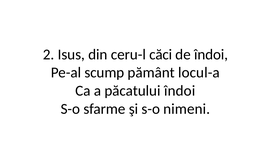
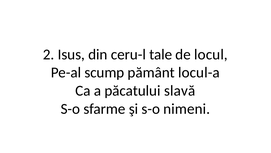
căci: căci -> tale (161, 54)
de îndoi: îndoi -> locul (211, 54)
păcatului îndoi: îndoi -> slavă (180, 90)
